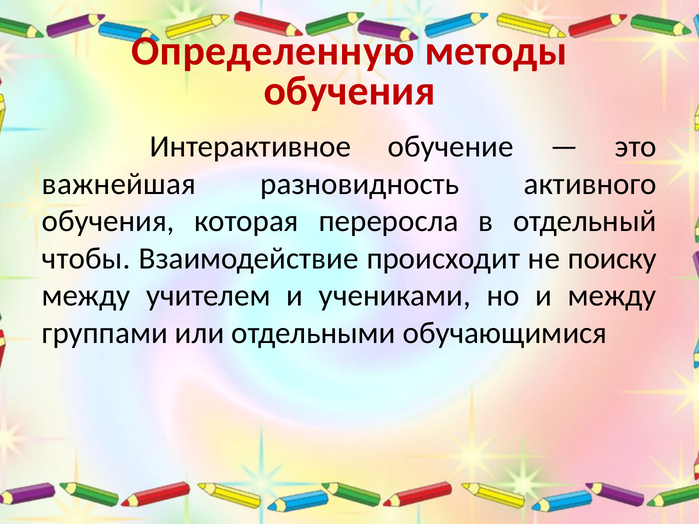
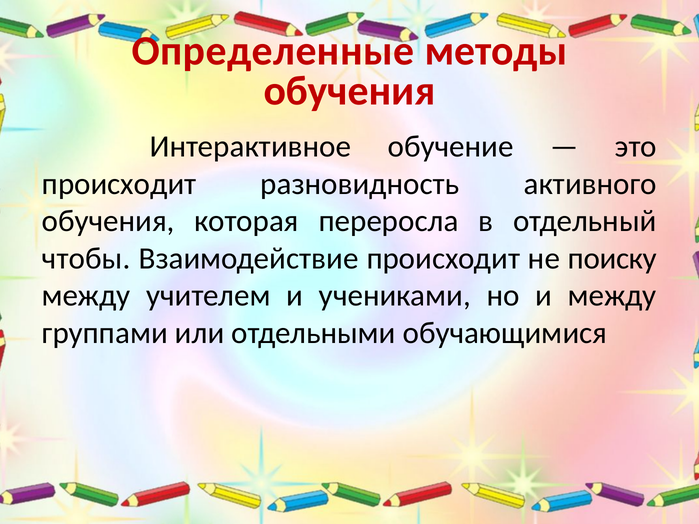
Определенную: Определенную -> Определенные (273, 51)
важнейшая: важнейшая -> происходит (119, 184)
